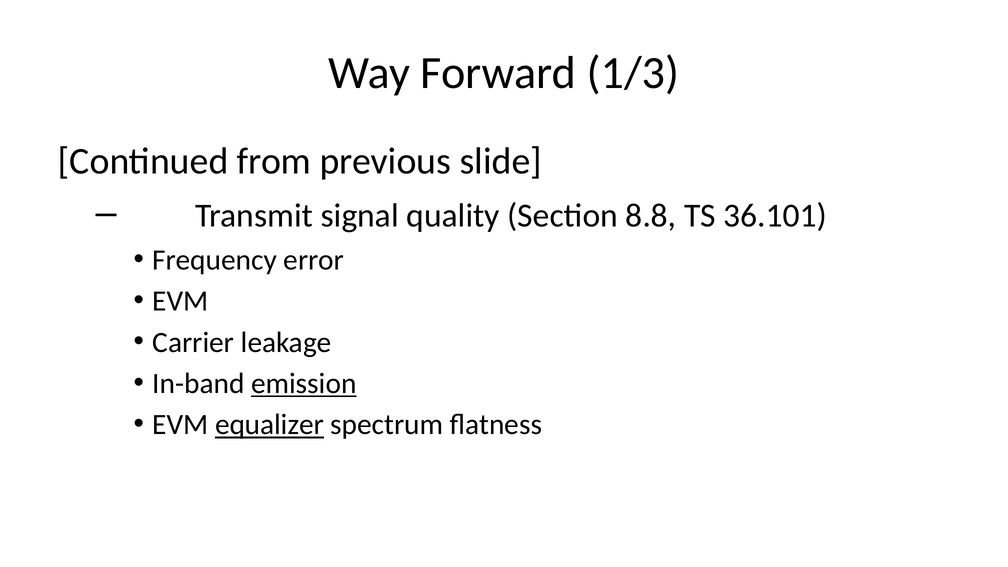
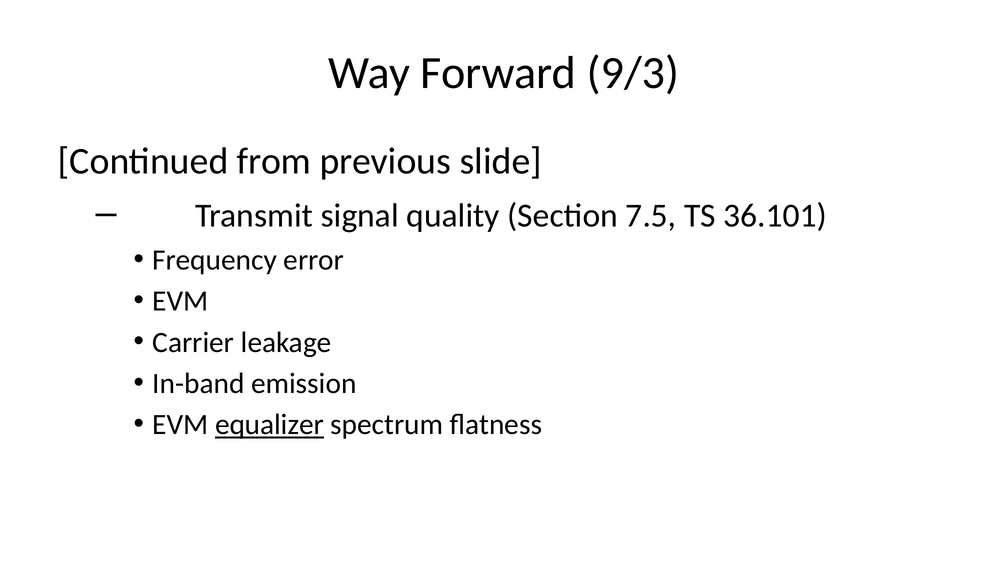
1/3: 1/3 -> 9/3 (633, 73)
8.8: 8.8 -> 7.5 (651, 216)
emission underline: present -> none (304, 384)
